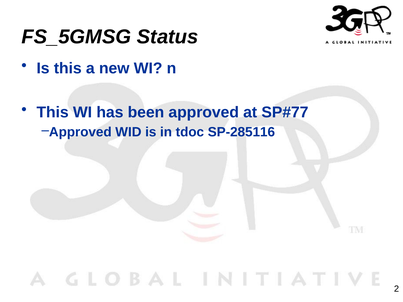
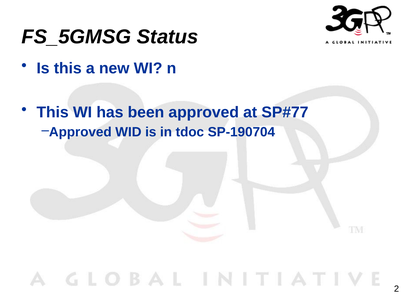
SP-285116: SP-285116 -> SP-190704 (241, 132)
